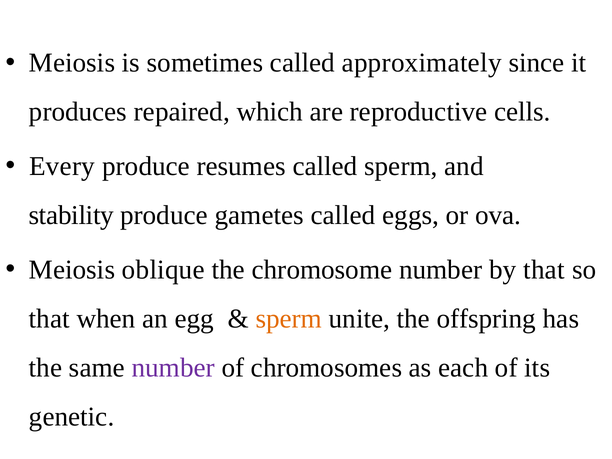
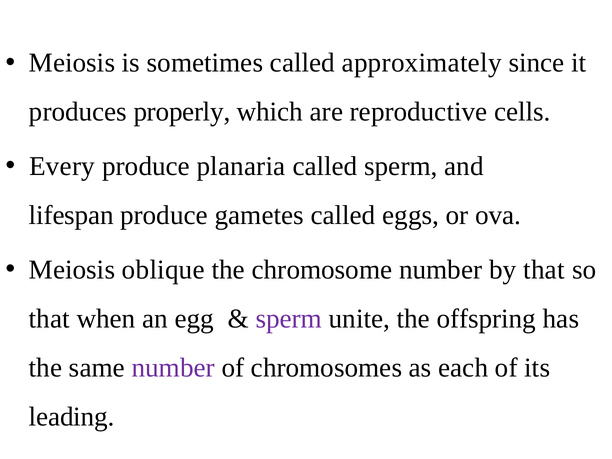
repaired: repaired -> properly (182, 112)
resumes: resumes -> planaria (241, 166)
stability: stability -> lifespan (71, 215)
sperm colour: orange -> purple (289, 319)
genetic: genetic -> leading (72, 417)
